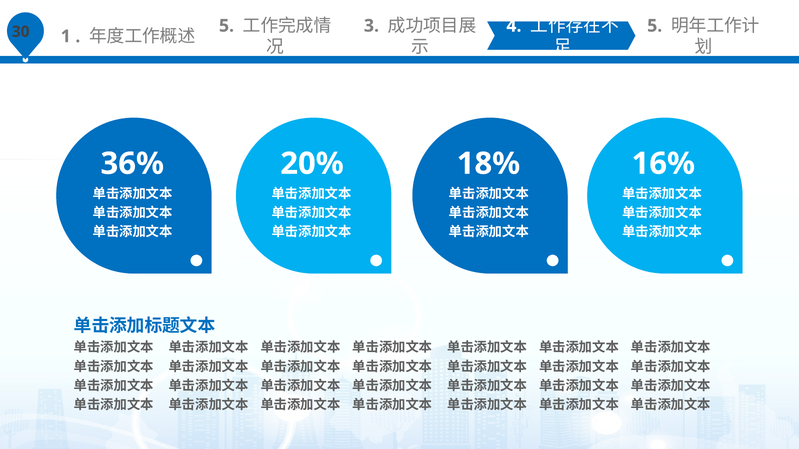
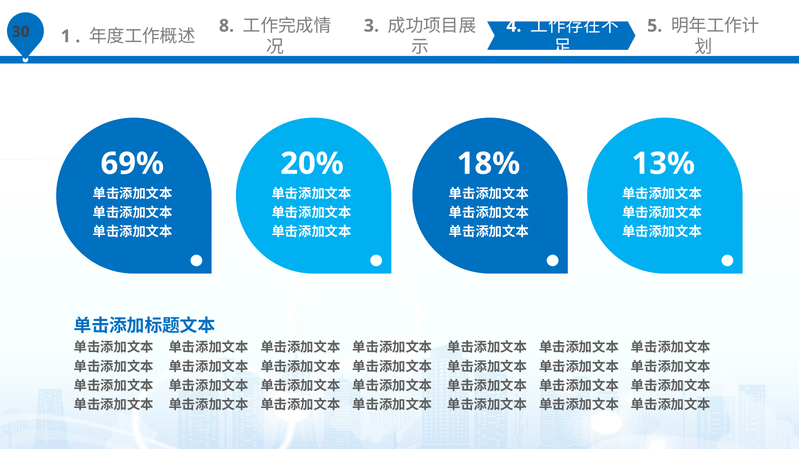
5: 5 -> 8 (226, 26)
36%: 36% -> 69% (132, 164)
16%: 16% -> 13% (663, 164)
